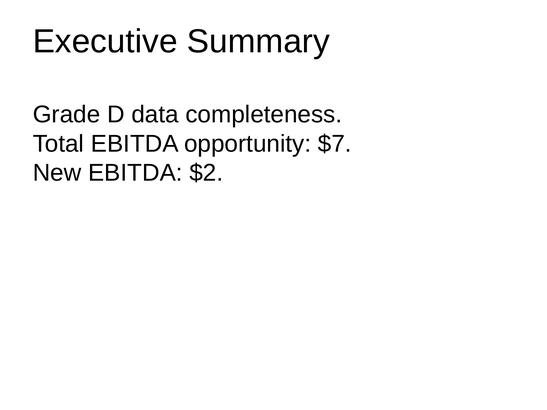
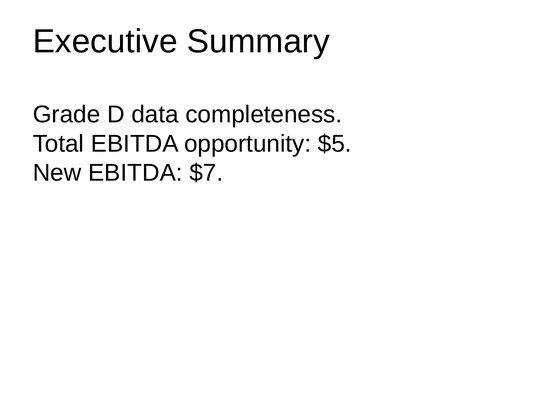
$7: $7 -> $5 (335, 144)
$2: $2 -> $7 (206, 173)
